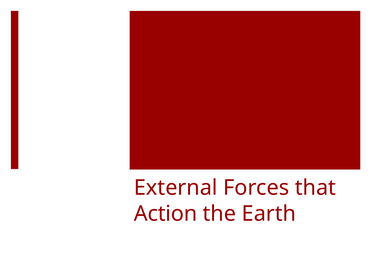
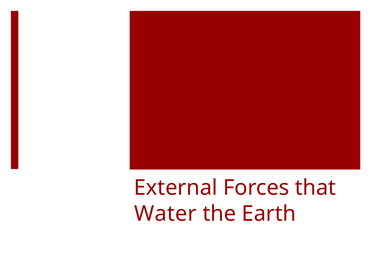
Action: Action -> Water (165, 214)
